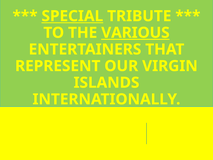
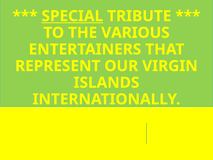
VARIOUS underline: present -> none (135, 33)
